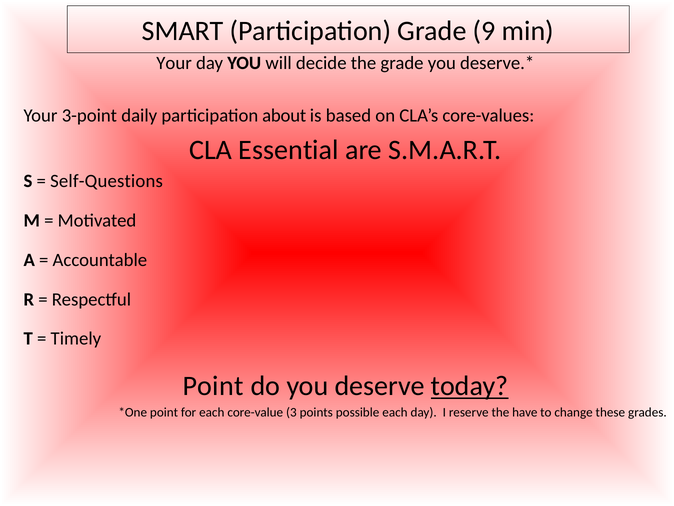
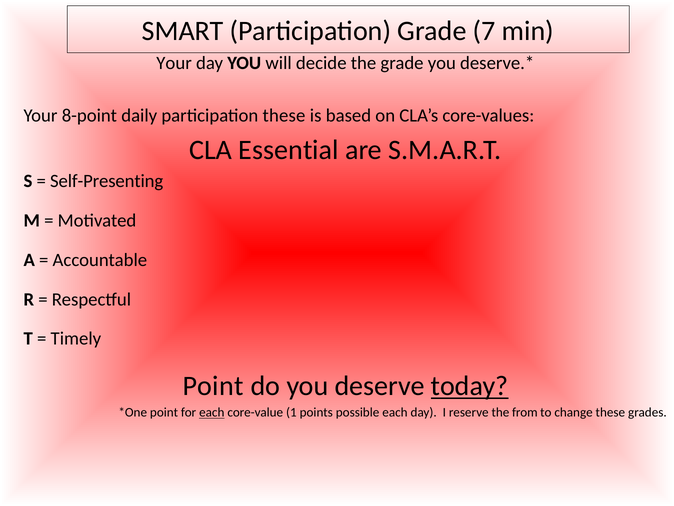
9: 9 -> 7 (484, 31)
3-point: 3-point -> 8-point (89, 116)
participation about: about -> these (284, 116)
Self-Questions: Self-Questions -> Self-Presenting (107, 181)
each underline: none -> present (212, 412)
3: 3 -> 1 (291, 412)
have: have -> from (525, 412)
